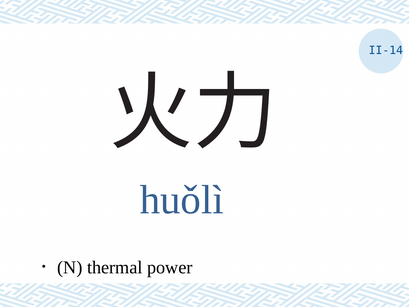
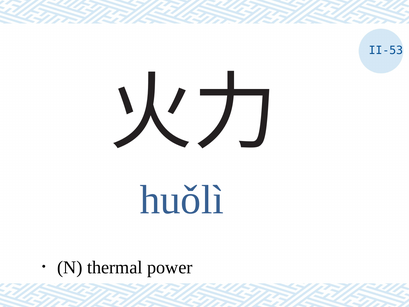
II-14: II-14 -> II-53 (386, 51)
